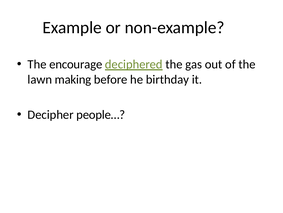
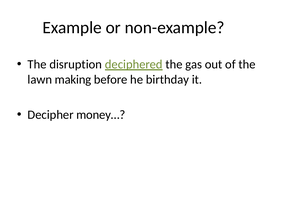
encourage: encourage -> disruption (76, 64)
people…: people… -> money… (101, 114)
